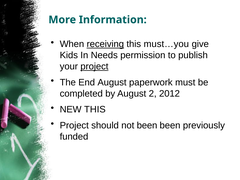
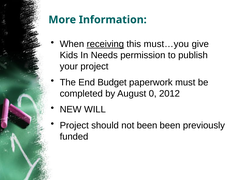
project underline: present -> none (94, 66)
End August: August -> Budget (112, 82)
2: 2 -> 0 (153, 94)
NEW THIS: THIS -> WILL (95, 109)
